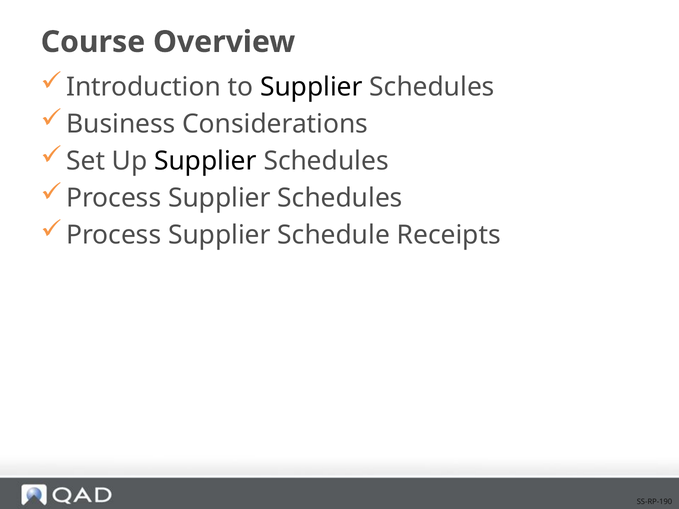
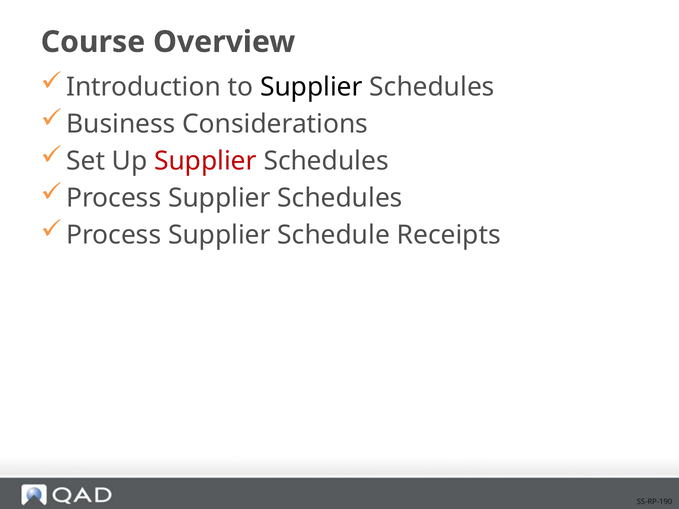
Supplier colour: black -> red (205, 161)
